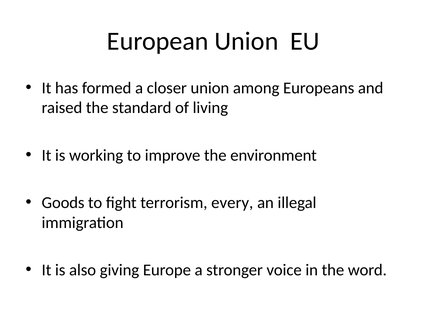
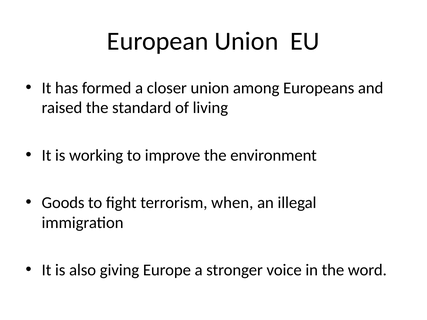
every: every -> when (232, 203)
